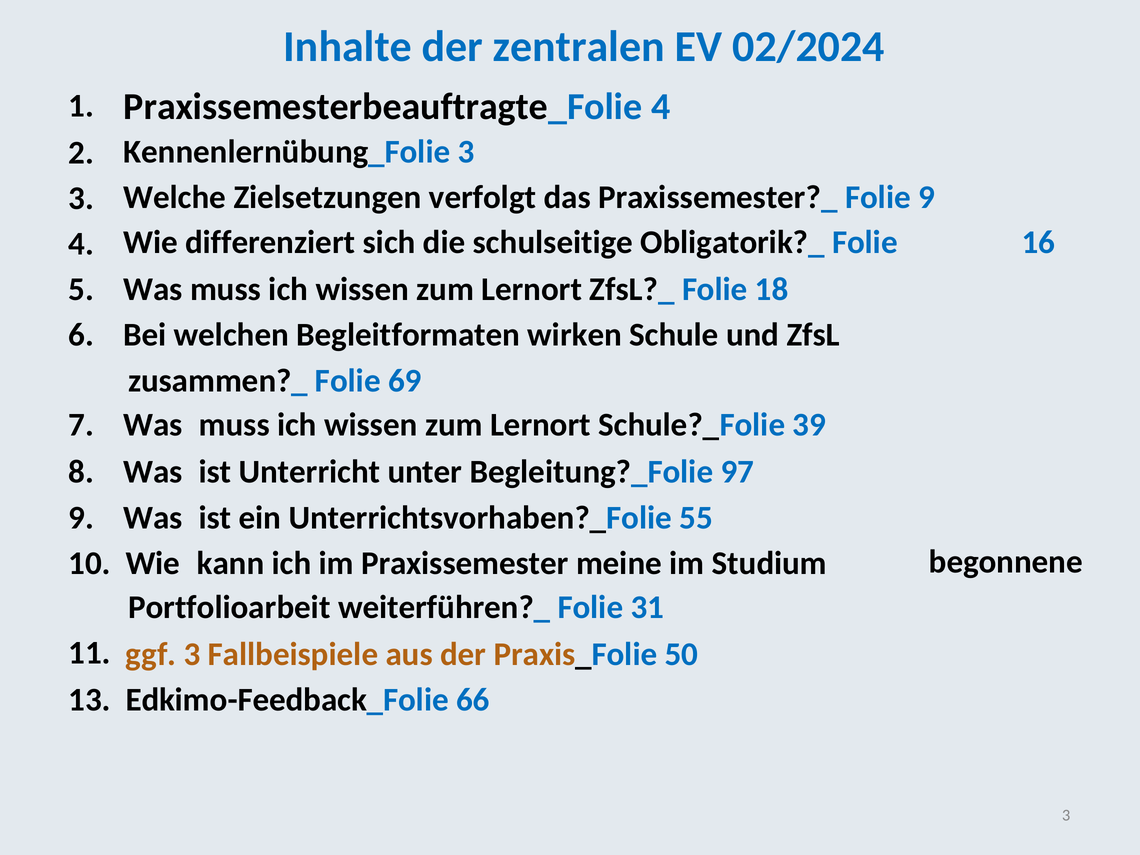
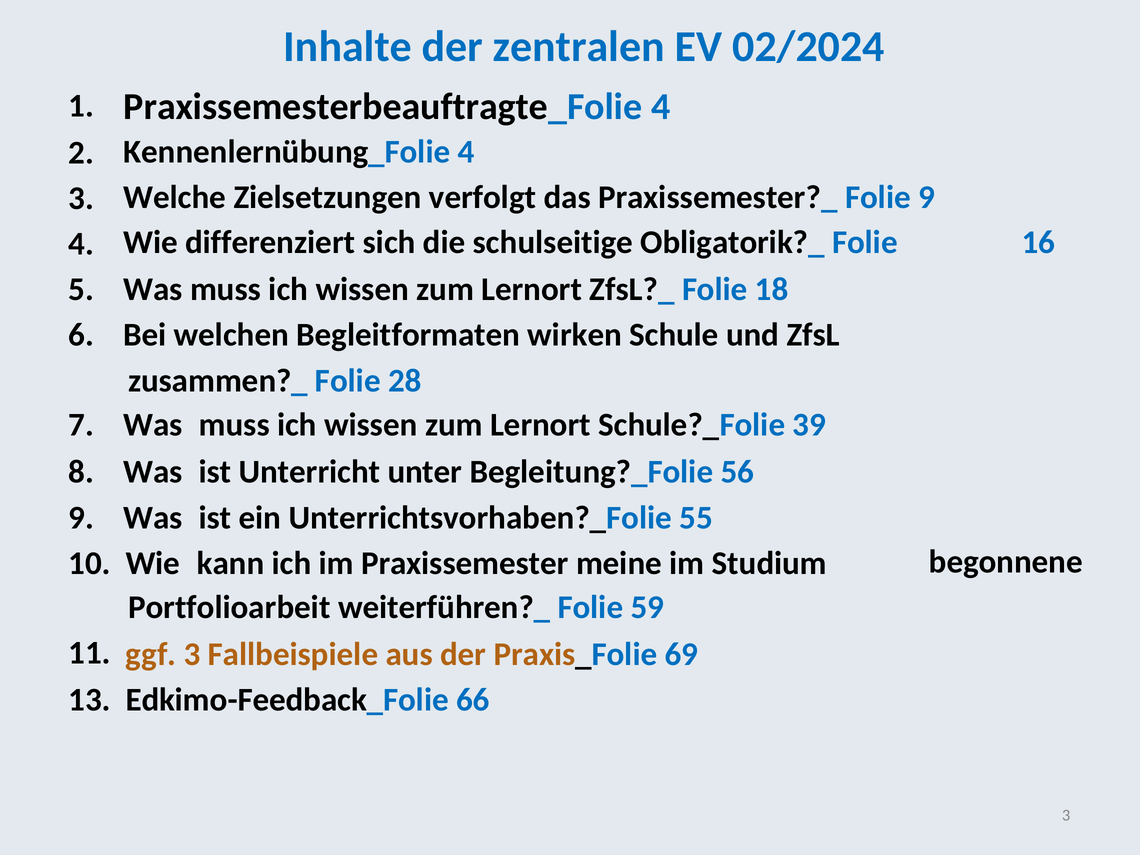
Kennenlernübung_Folie 3: 3 -> 4 (466, 152)
69: 69 -> 28 (405, 381)
97: 97 -> 56 (737, 472)
31: 31 -> 59 (647, 607)
50: 50 -> 69 (681, 654)
